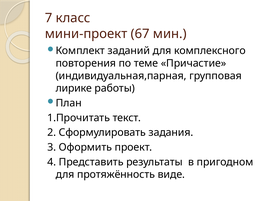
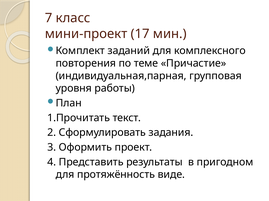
67: 67 -> 17 (140, 34)
лирике: лирике -> уровня (74, 89)
